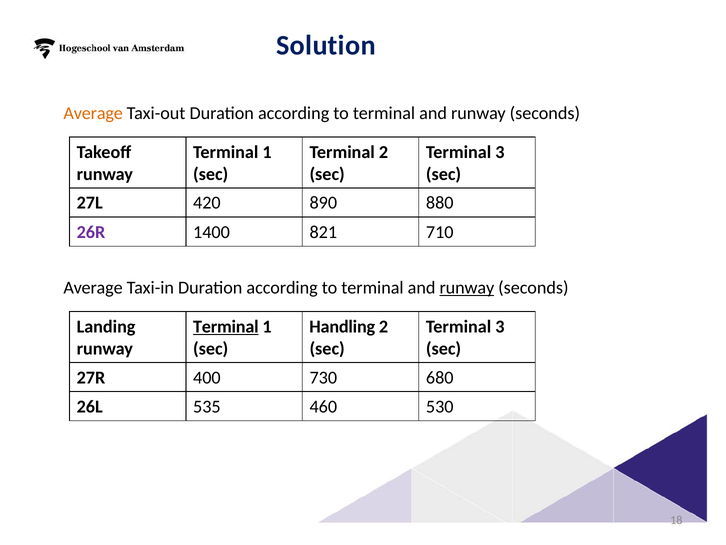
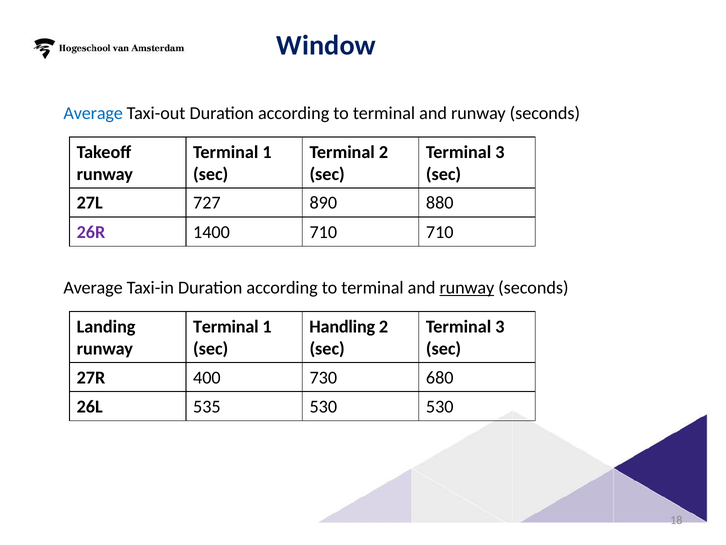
Solution: Solution -> Window (326, 45)
Average colour: orange -> blue (93, 113)
420: 420 -> 727 (207, 203)
1400 821: 821 -> 710 (323, 232)
Terminal underline: present -> none (226, 326)
535 460: 460 -> 530 (323, 406)
